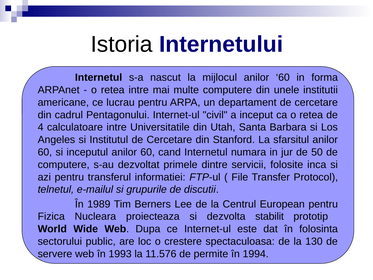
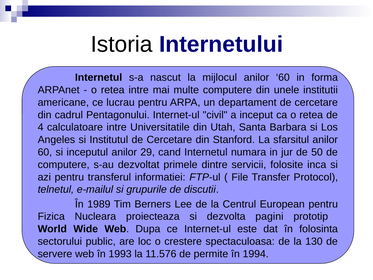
inceputul anilor 60: 60 -> 29 (148, 152)
stabilit: stabilit -> pagini (269, 216)
